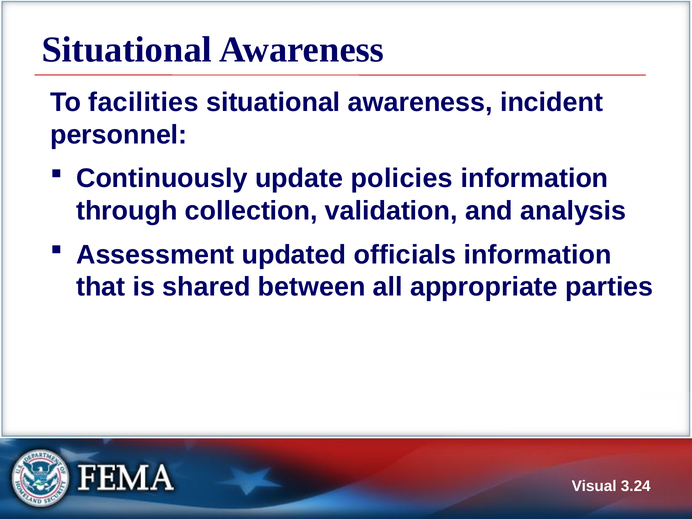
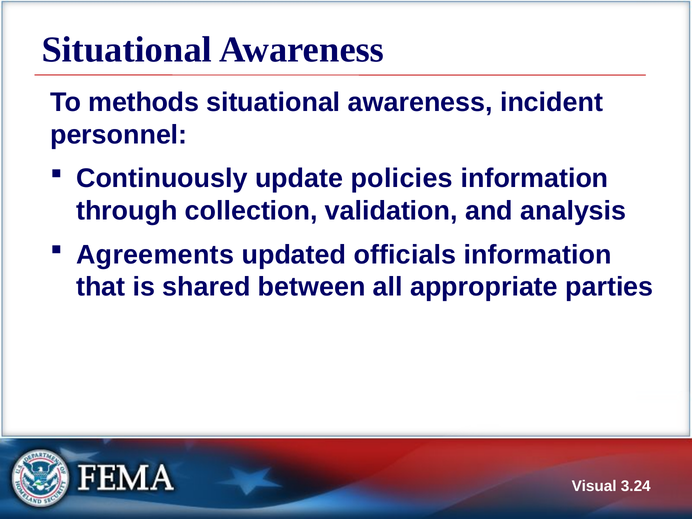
facilities: facilities -> methods (144, 102)
Assessment: Assessment -> Agreements (155, 255)
